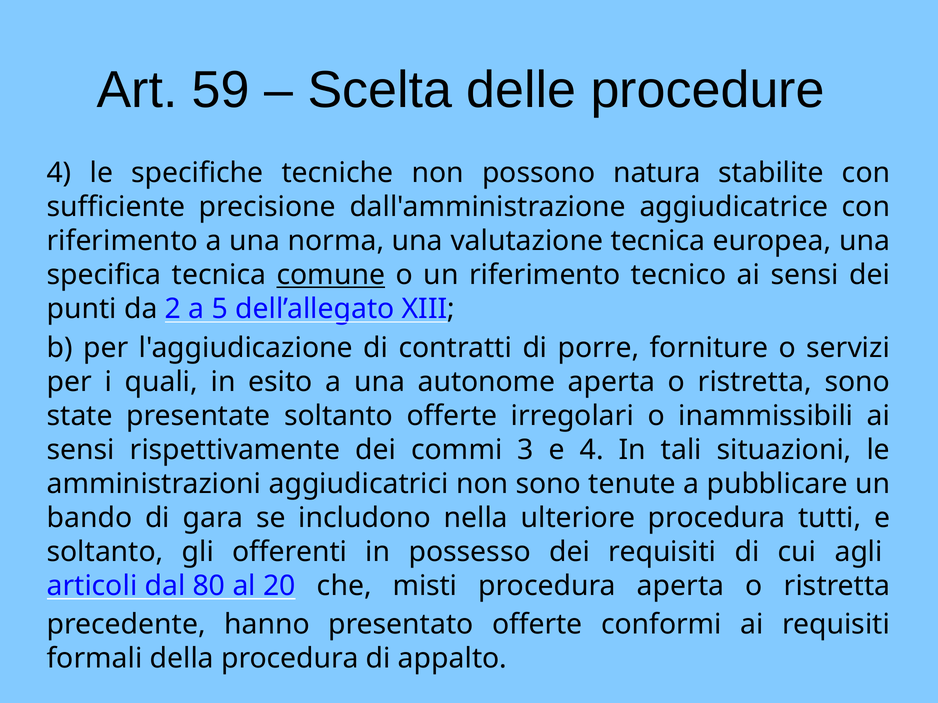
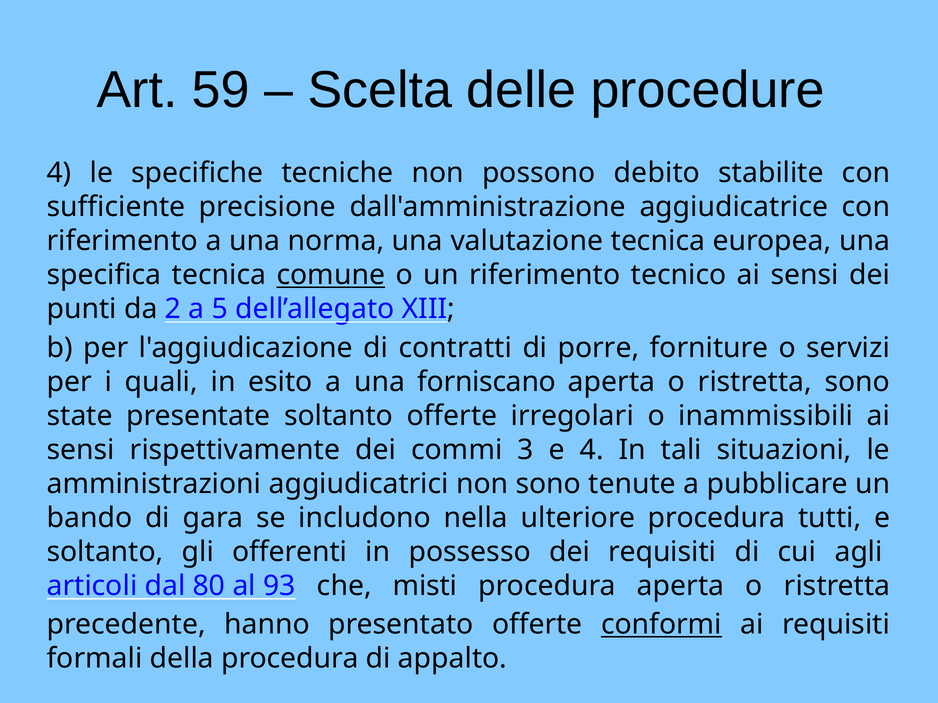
natura: natura -> debito (657, 173)
autonome: autonome -> forniscano (487, 382)
20: 20 -> 93 (279, 586)
conformi underline: none -> present (661, 625)
